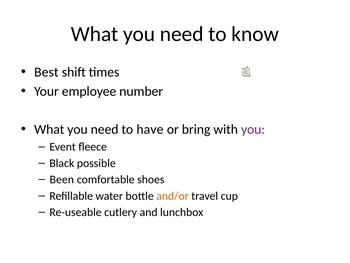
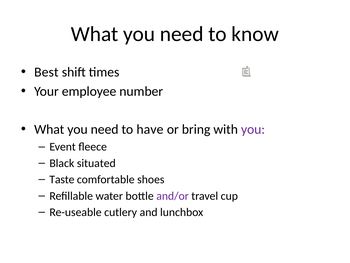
possible: possible -> situated (96, 163)
Been: Been -> Taste (62, 179)
and/or colour: orange -> purple (173, 196)
